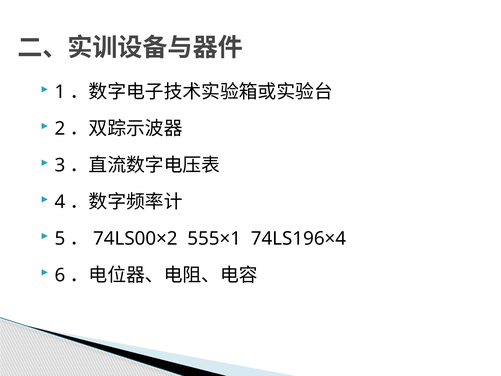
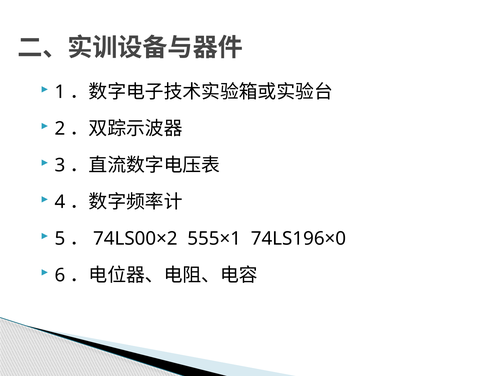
74LS196×4: 74LS196×4 -> 74LS196×0 (298, 238)
